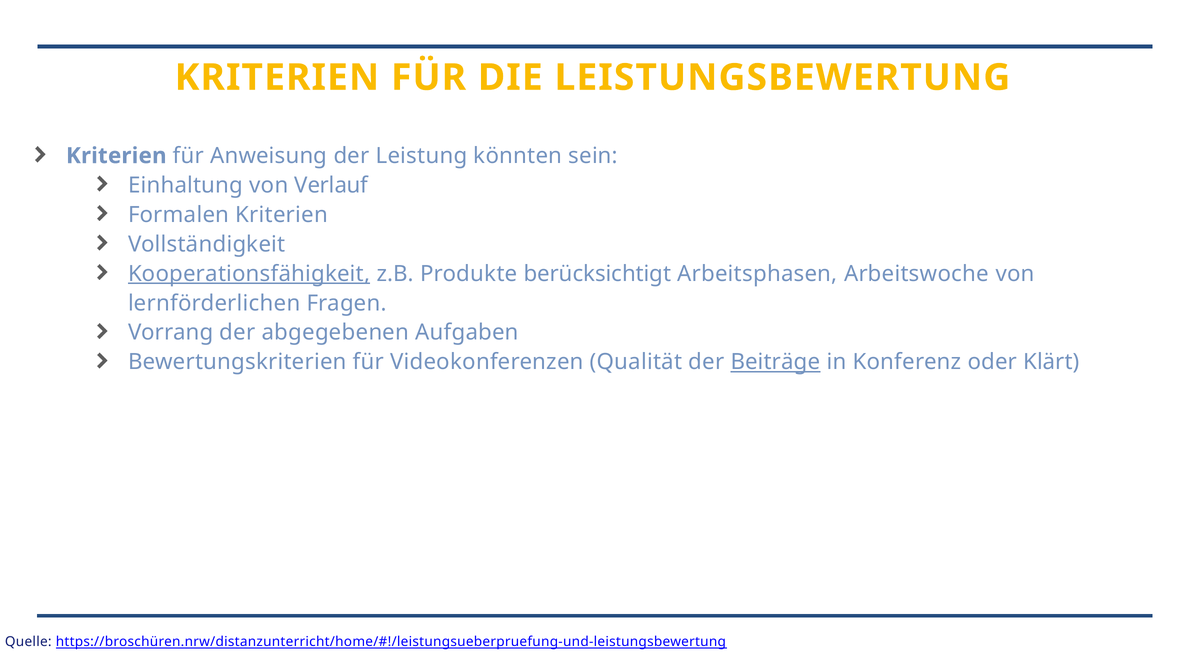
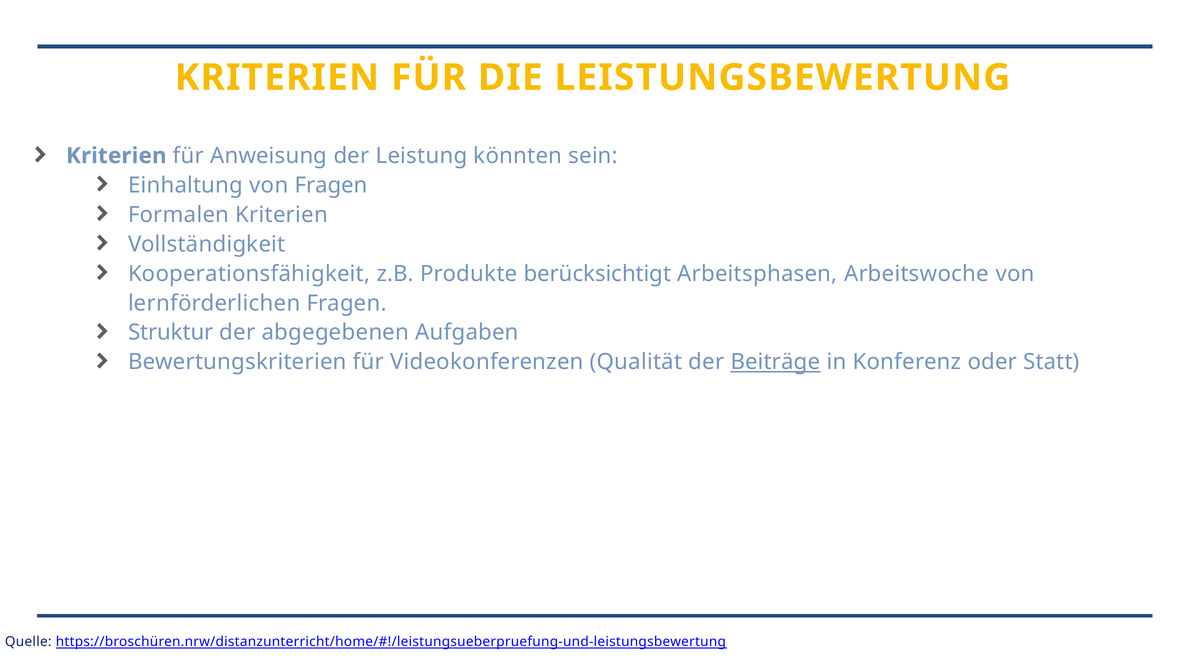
von Verlauf: Verlauf -> Fragen (331, 185)
Kooperationsfähigkeit underline: present -> none (249, 273)
Vorrang: Vorrang -> Struktur (171, 332)
Klärt: Klärt -> Statt (1051, 362)
